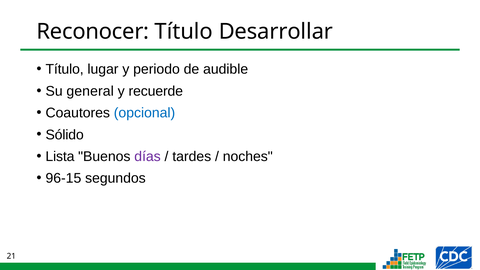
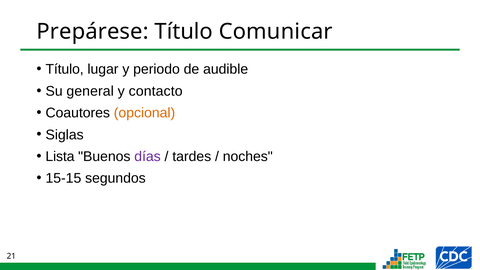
Reconocer: Reconocer -> Prepárese (93, 32)
Desarrollar: Desarrollar -> Comunicar (276, 32)
recuerde: recuerde -> contacto (156, 91)
opcional colour: blue -> orange (145, 113)
Sólido: Sólido -> Siglas (65, 135)
96-15: 96-15 -> 15-15 (63, 178)
